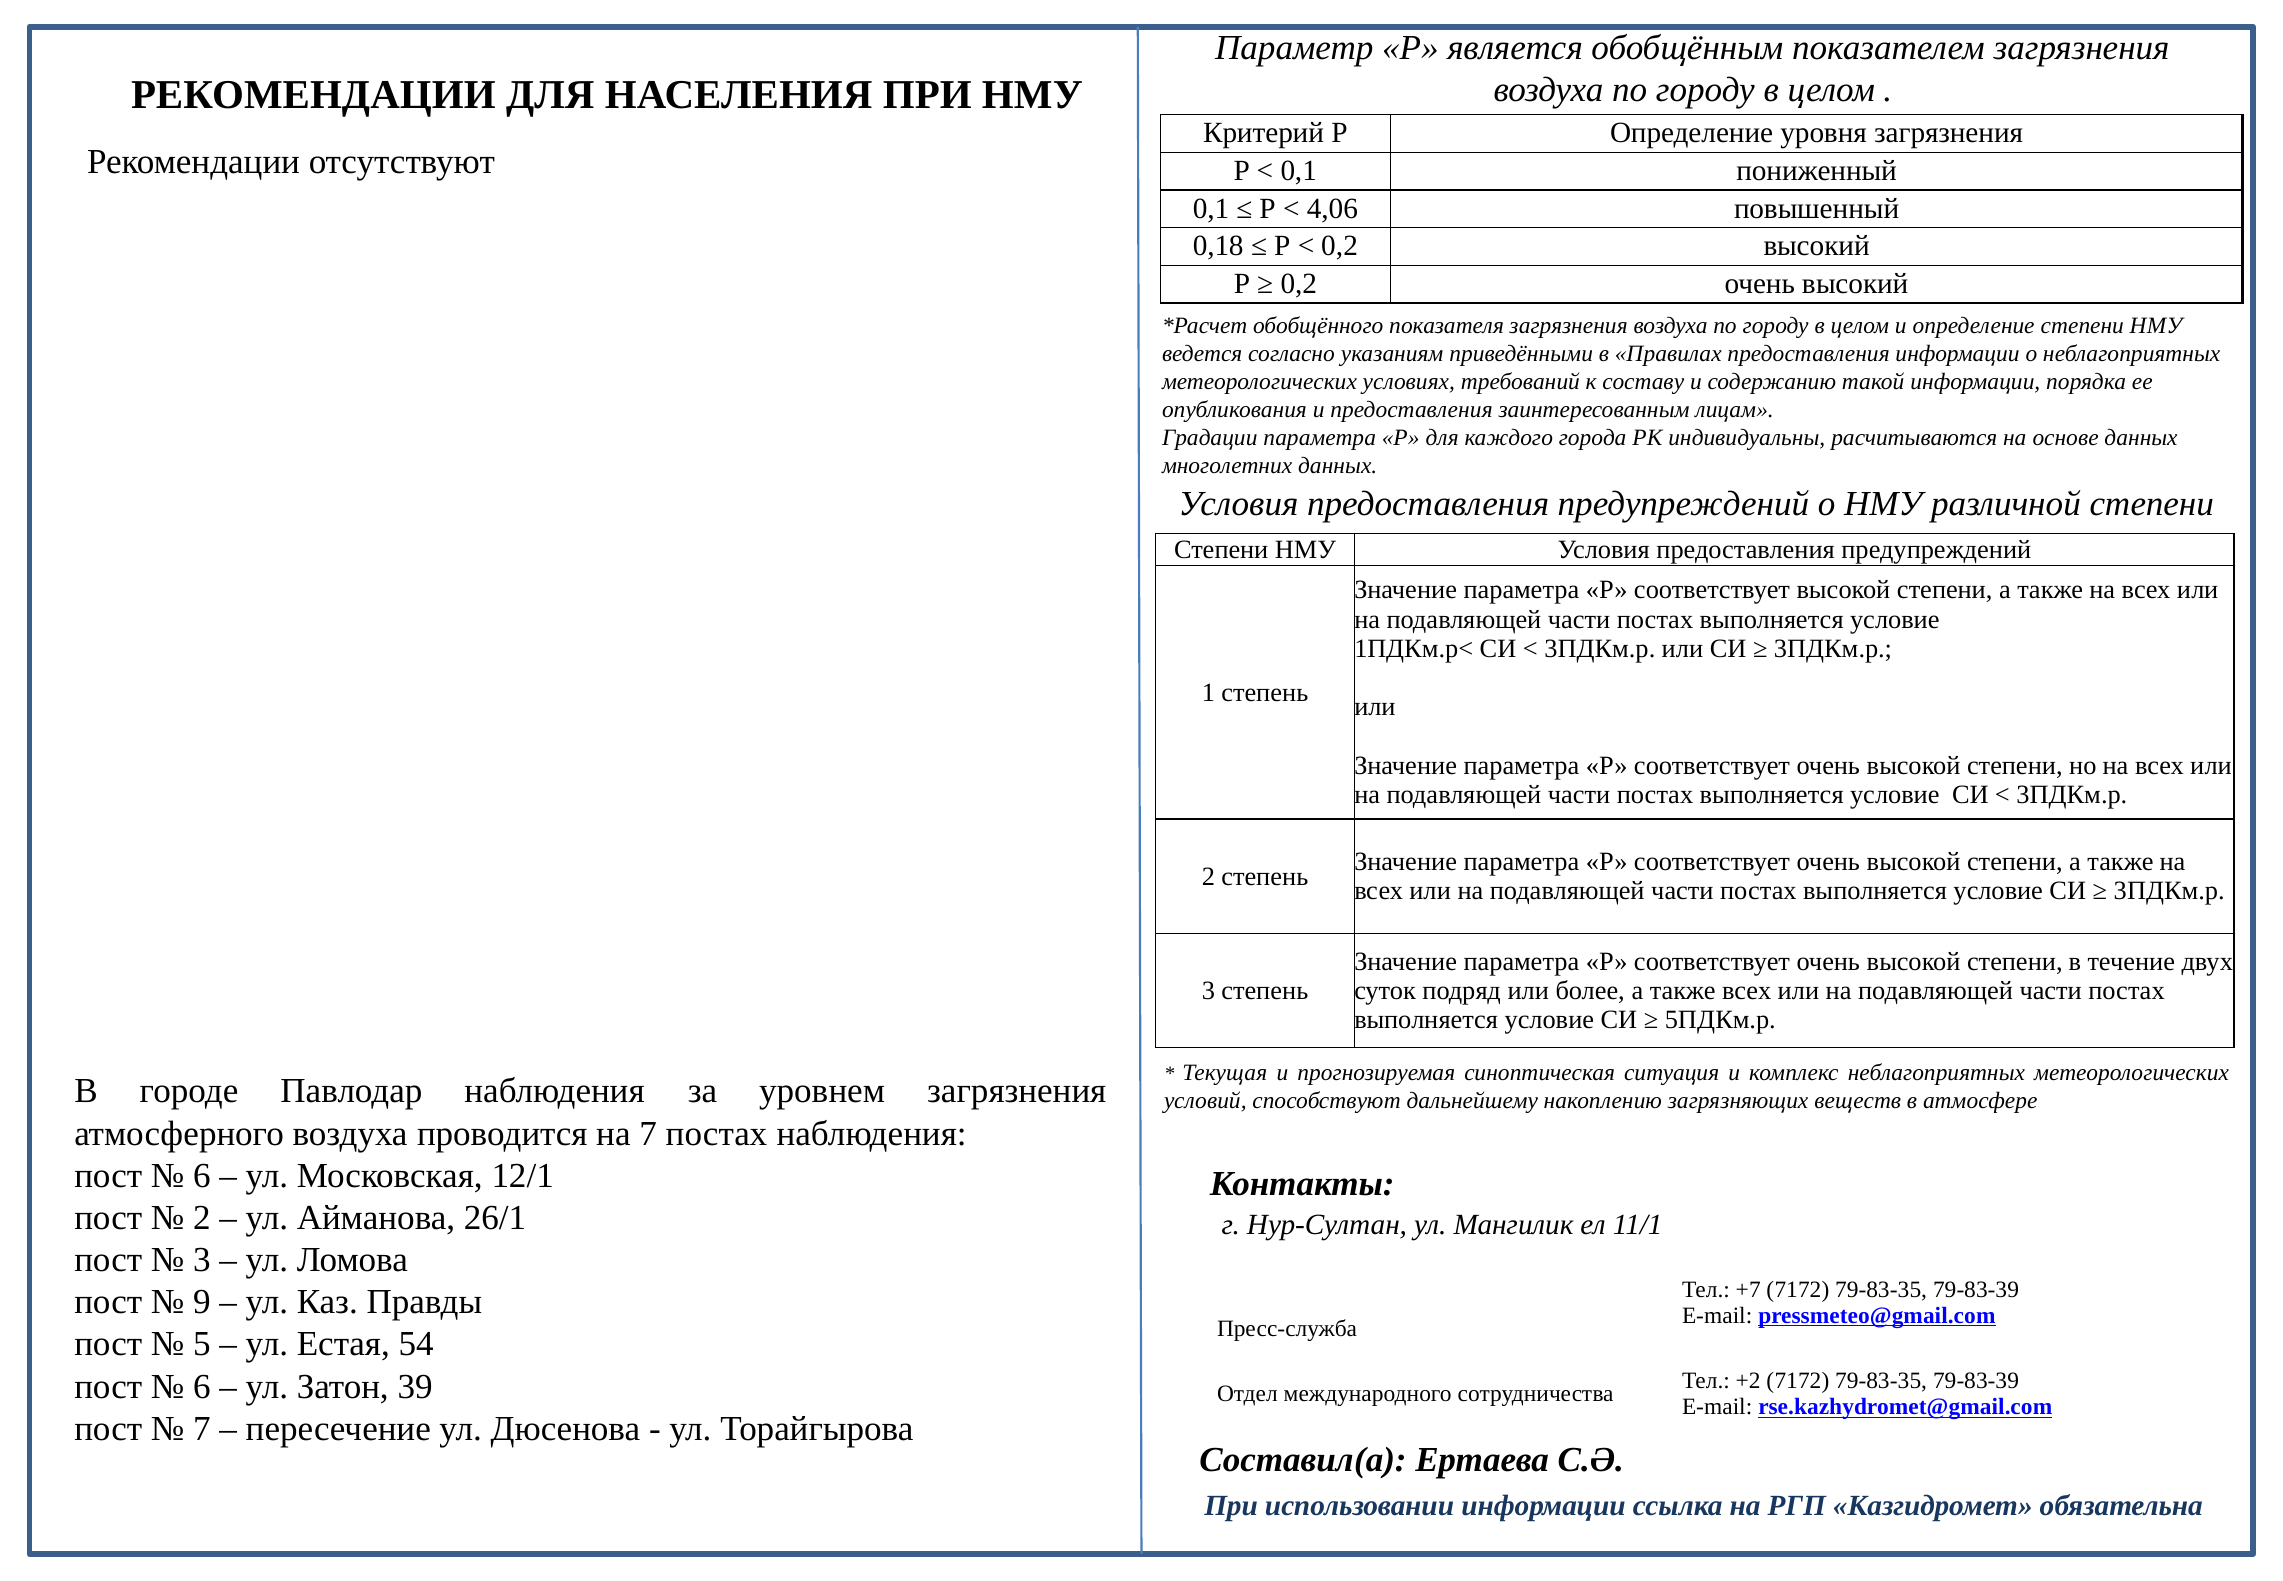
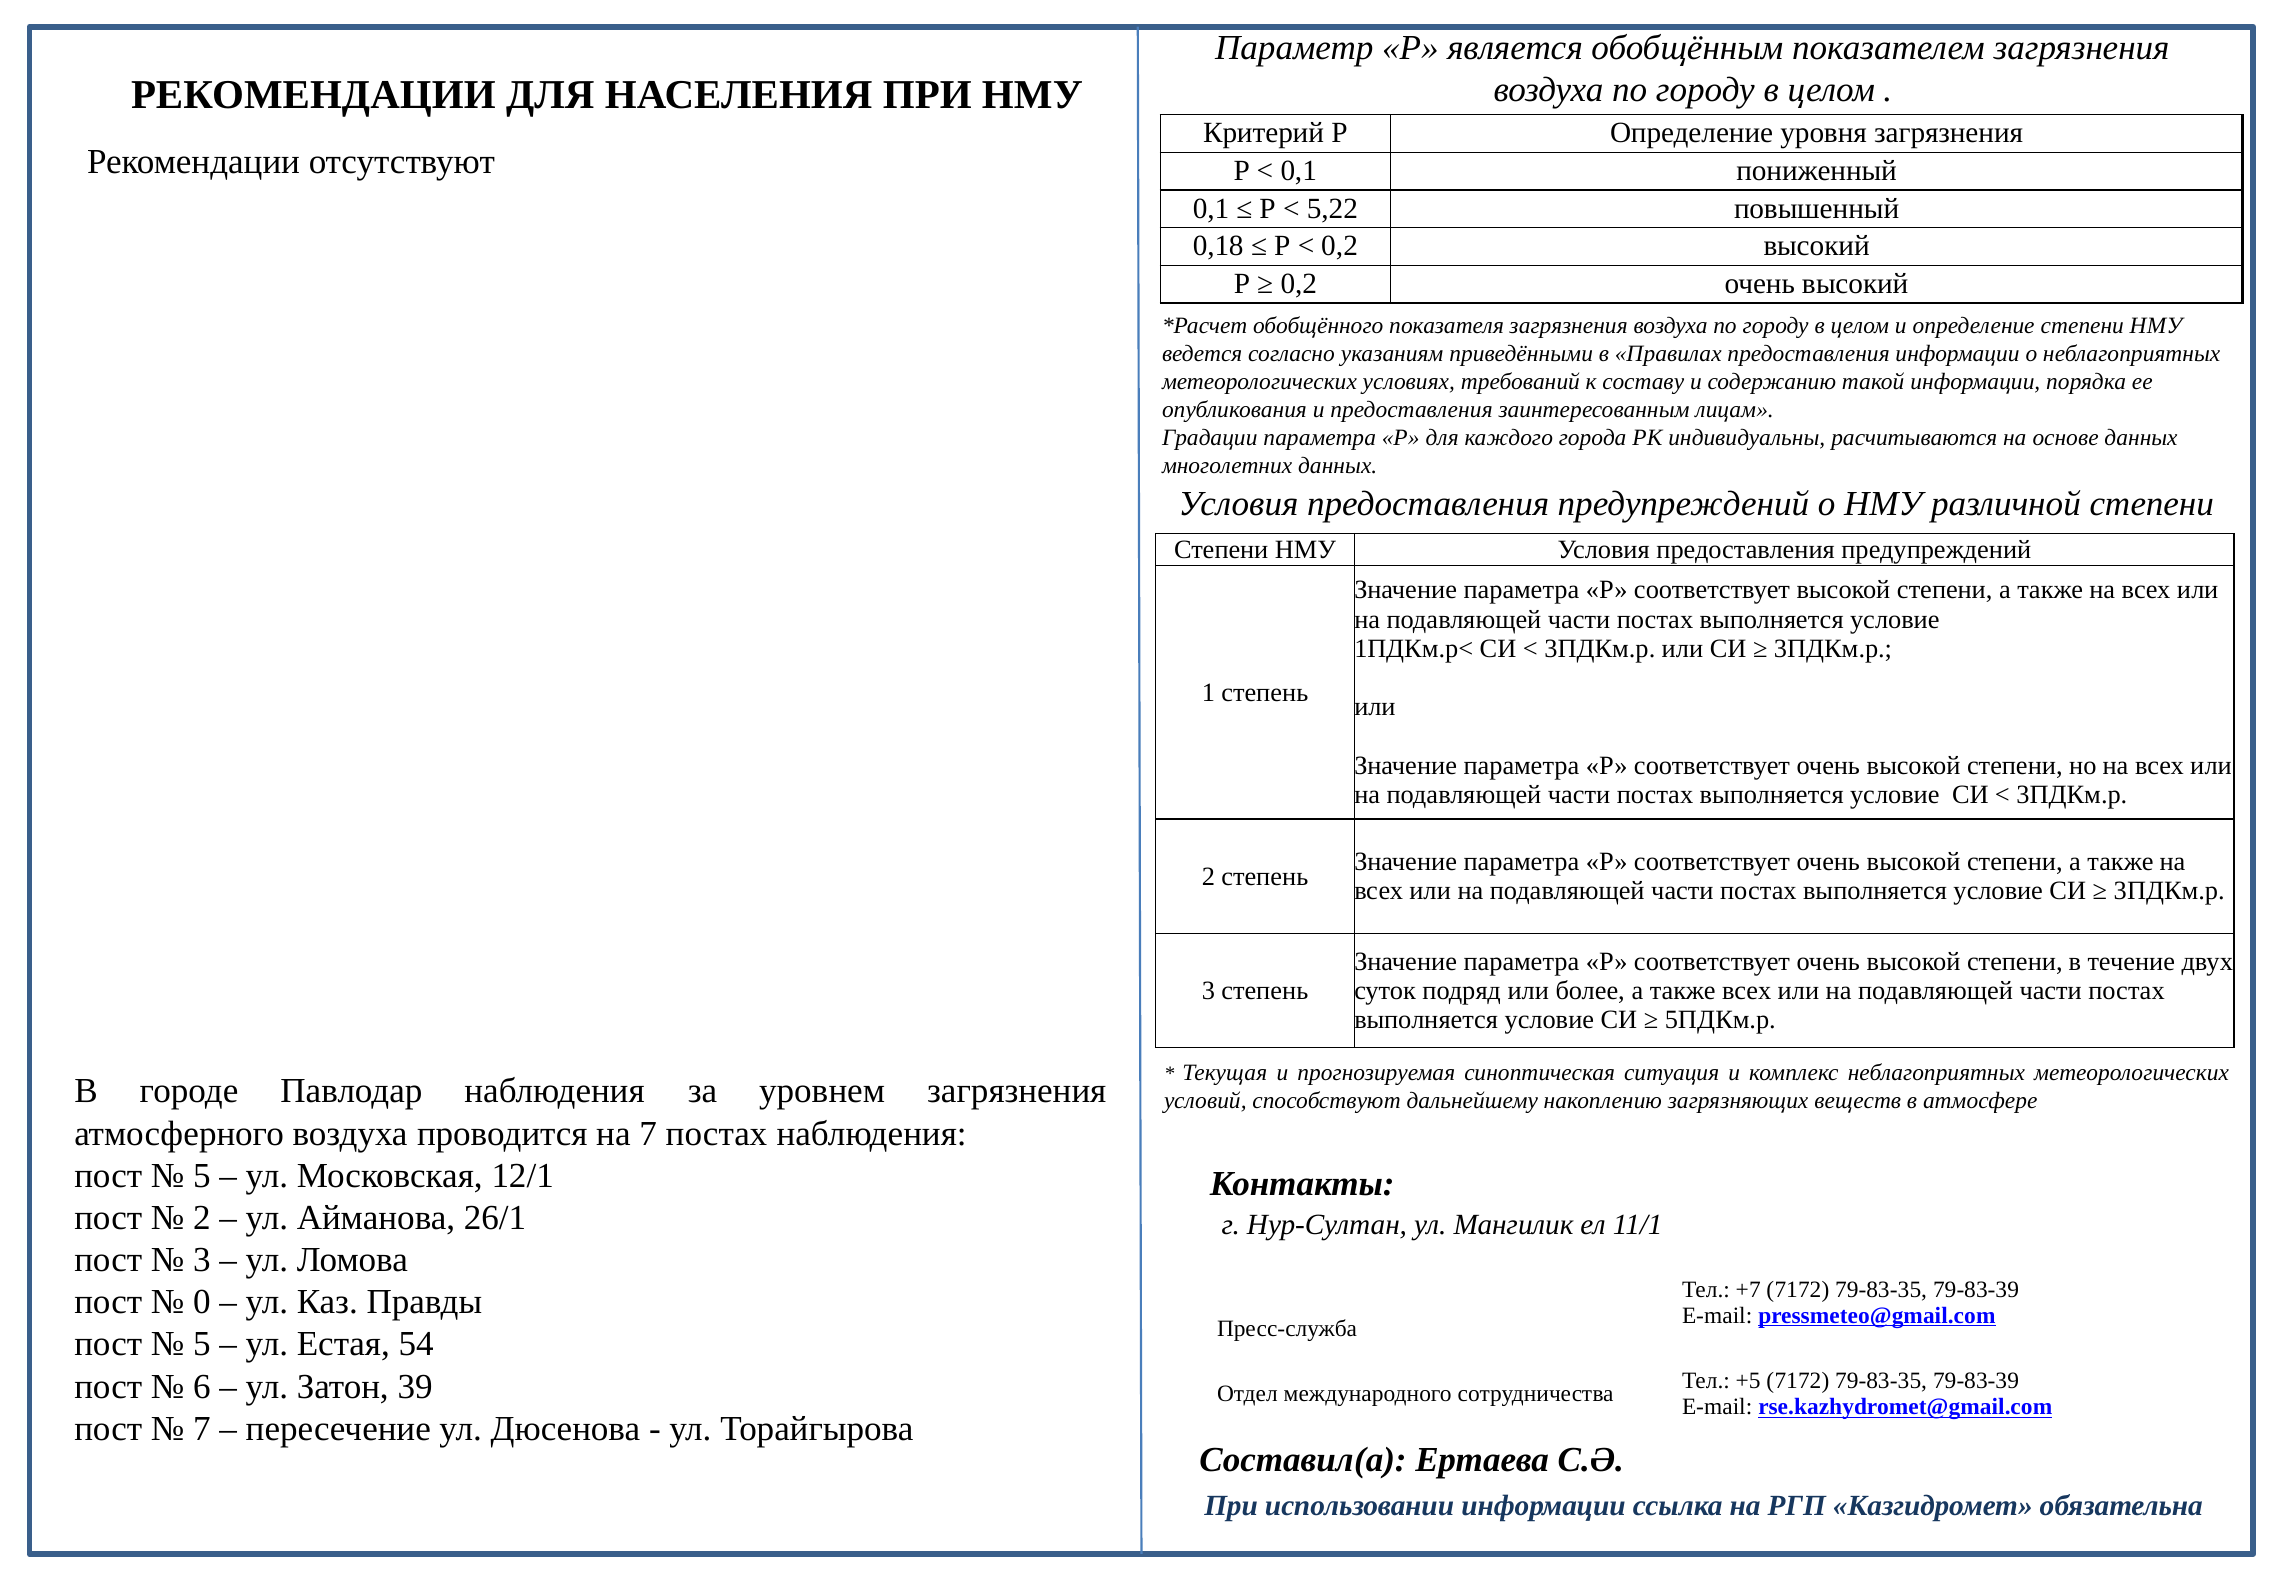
4,06: 4,06 -> 5,22 (1332, 209)
6: 6 -> 5 (202, 1175)
9: 9 -> 0 (202, 1302)
+2: +2 -> +5 (1748, 1380)
